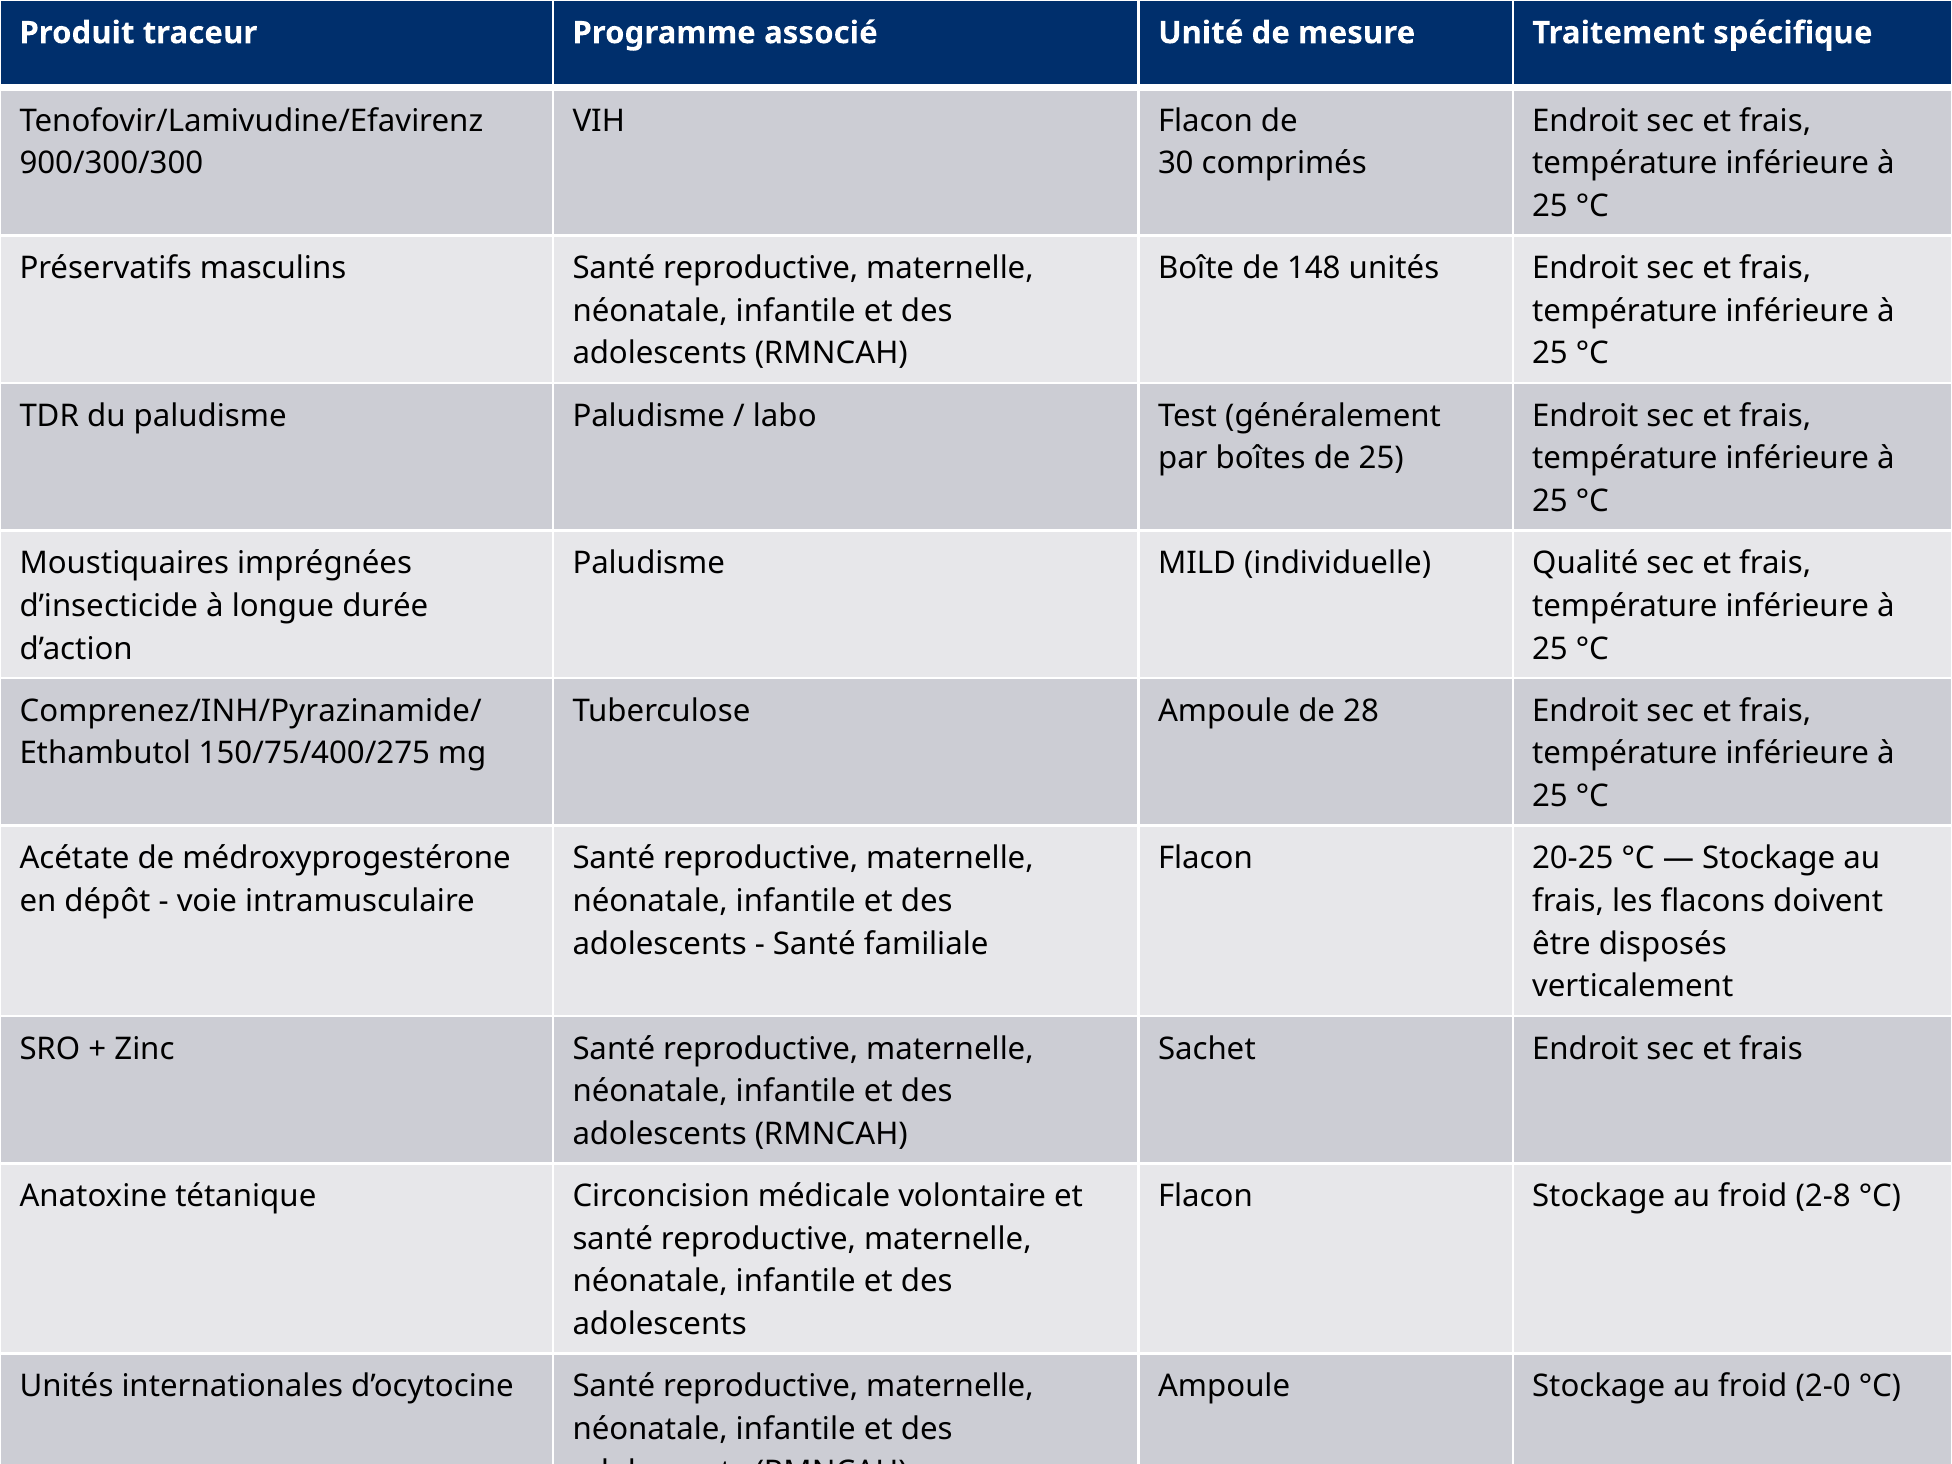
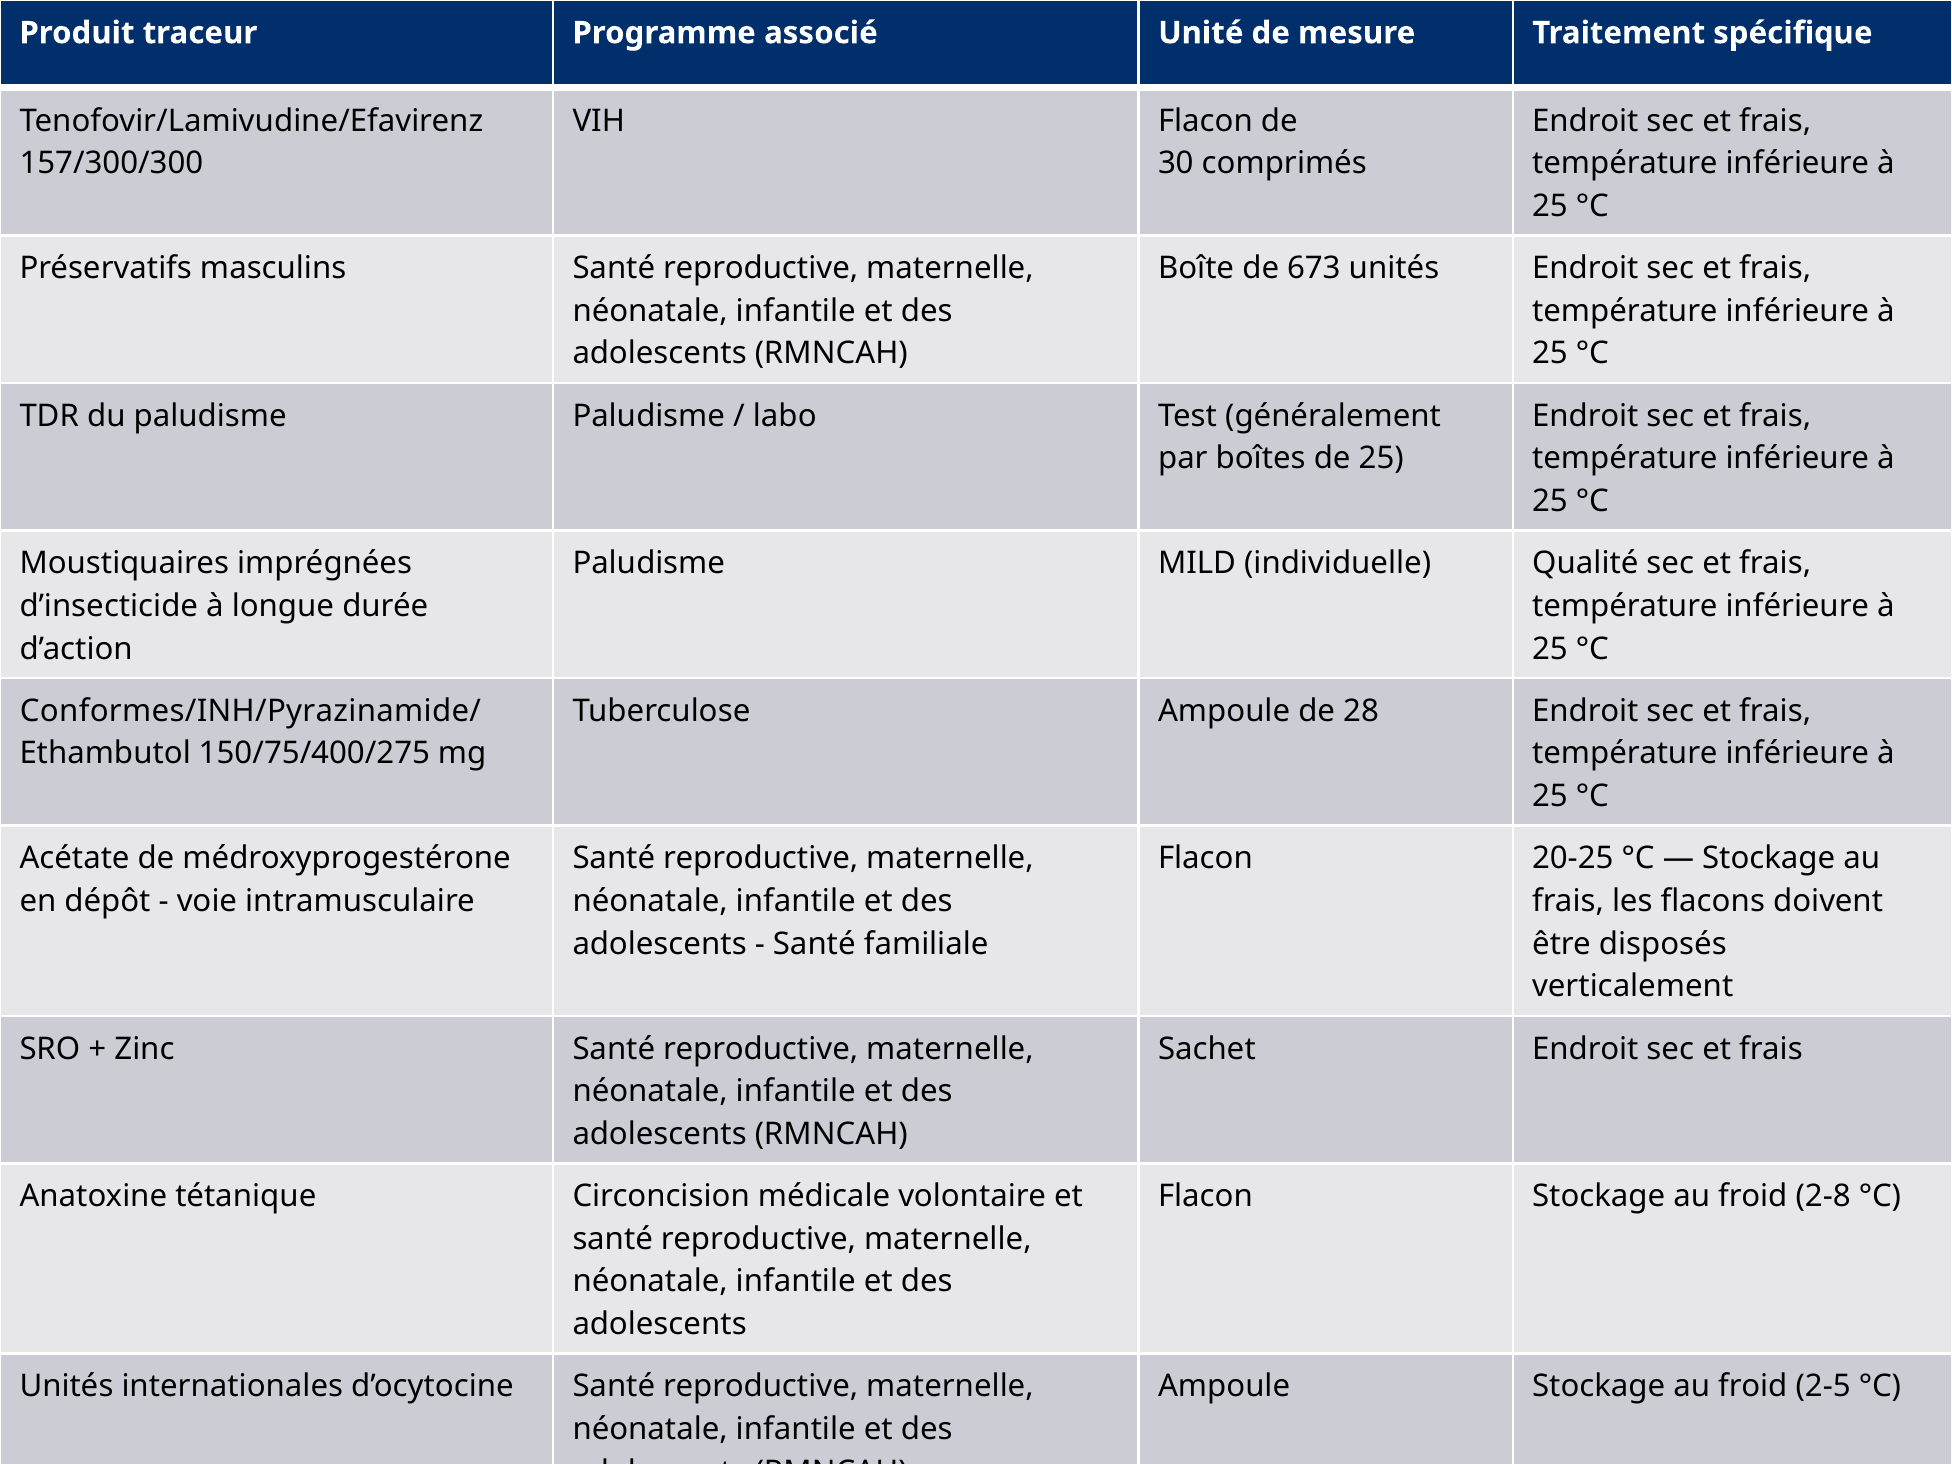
900/300/300: 900/300/300 -> 157/300/300 (111, 163)
148: 148 -> 673 (1314, 268)
Comprenez/INH/Pyrazinamide/: Comprenez/INH/Pyrazinamide/ -> Conformes/INH/Pyrazinamide/ (251, 711)
2-0: 2-0 -> 2-5 (1823, 1387)
